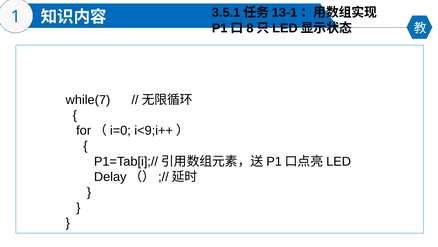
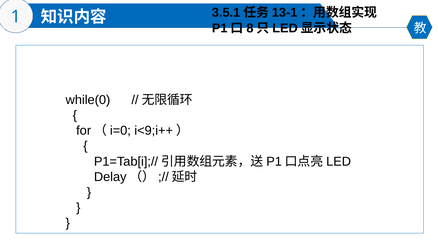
while(7: while(7 -> while(0 (88, 100)
